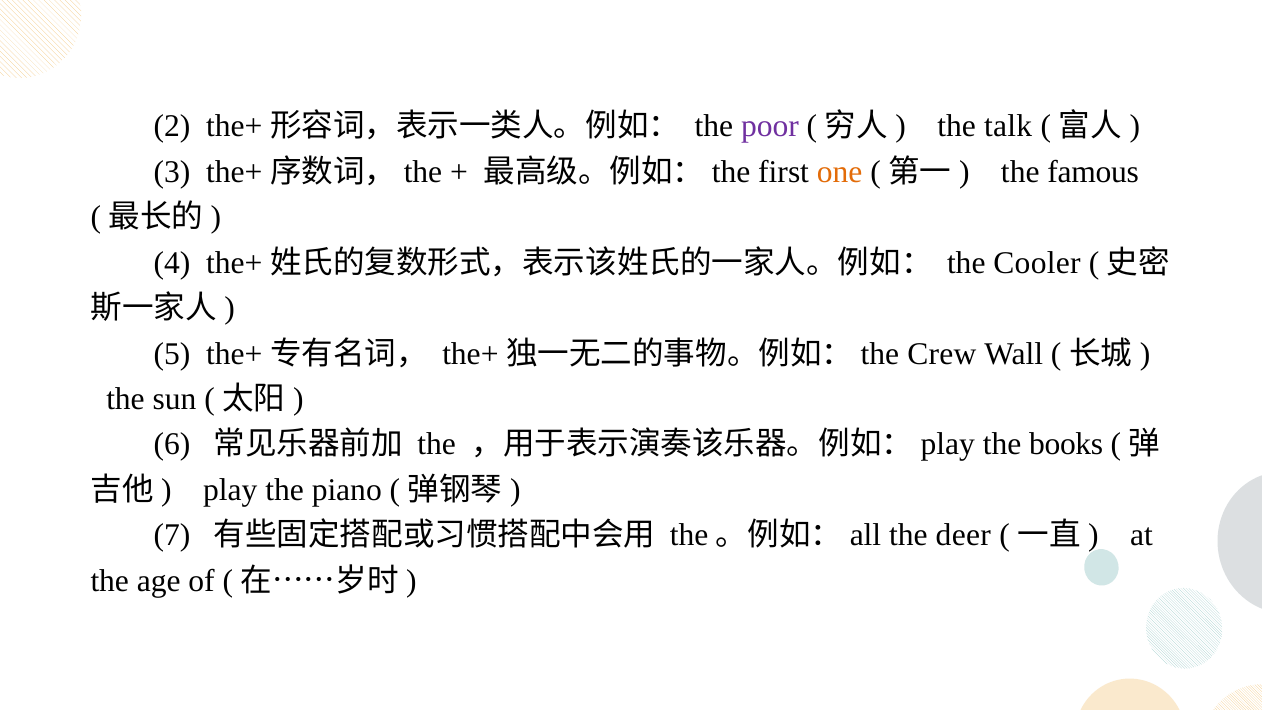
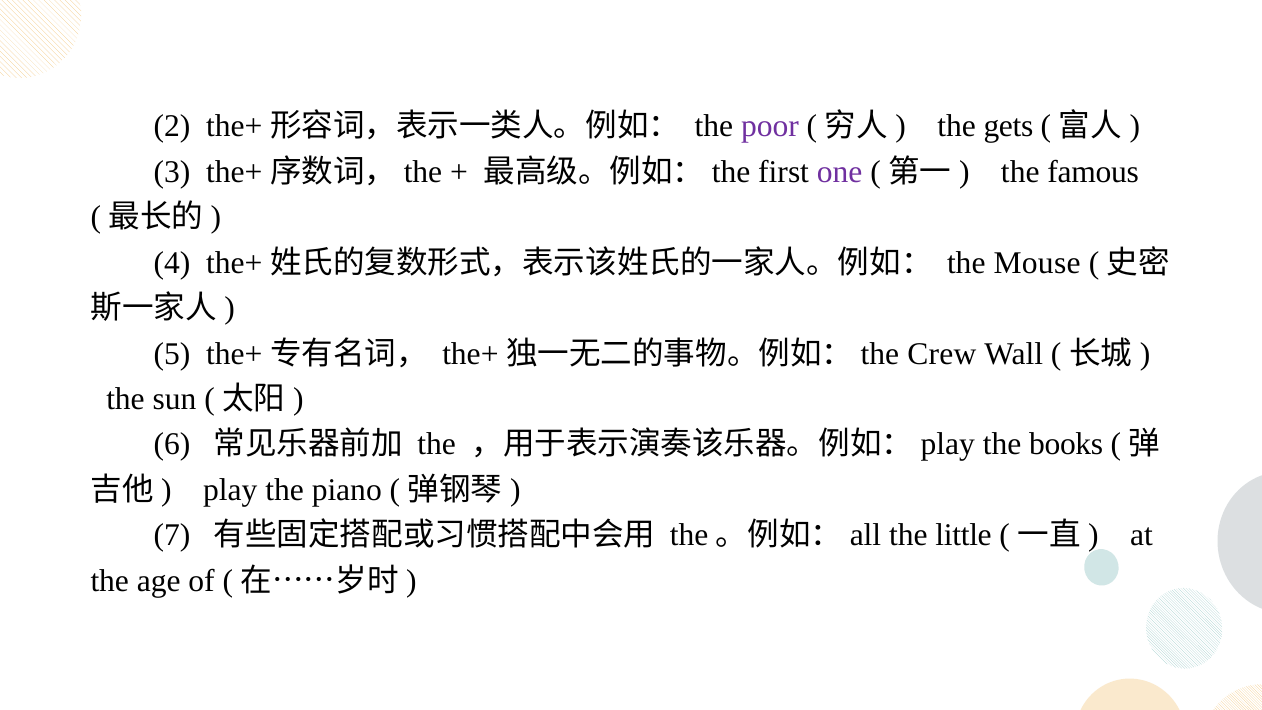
talk: talk -> gets (1008, 126)
one colour: orange -> purple (840, 172)
Cooler: Cooler -> Mouse (1037, 263)
deer: deer -> little (964, 535)
